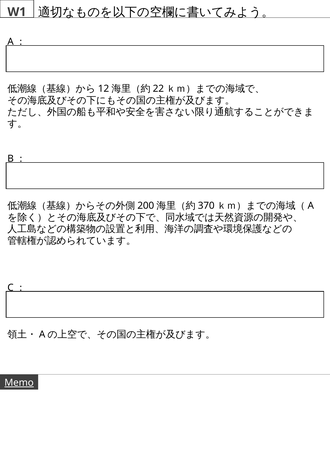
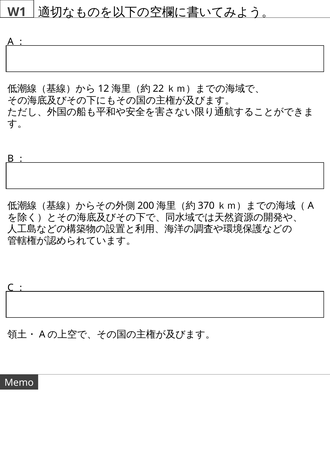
Memo underline: present -> none (19, 383)
